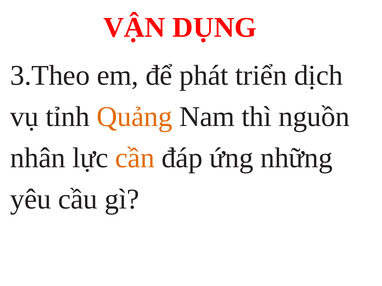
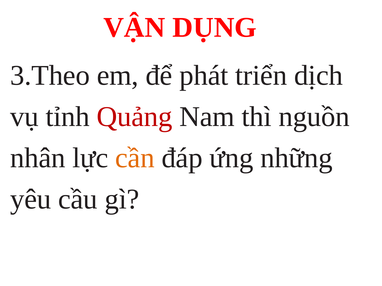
Quảng colour: orange -> red (135, 117)
